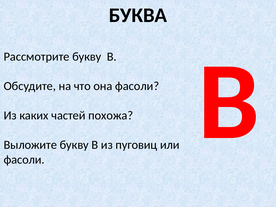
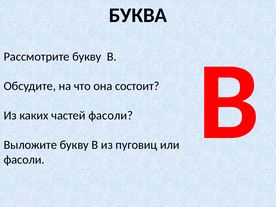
она фасоли: фасоли -> состоит (137, 86)
частей похожа: похожа -> фасоли (111, 115)
